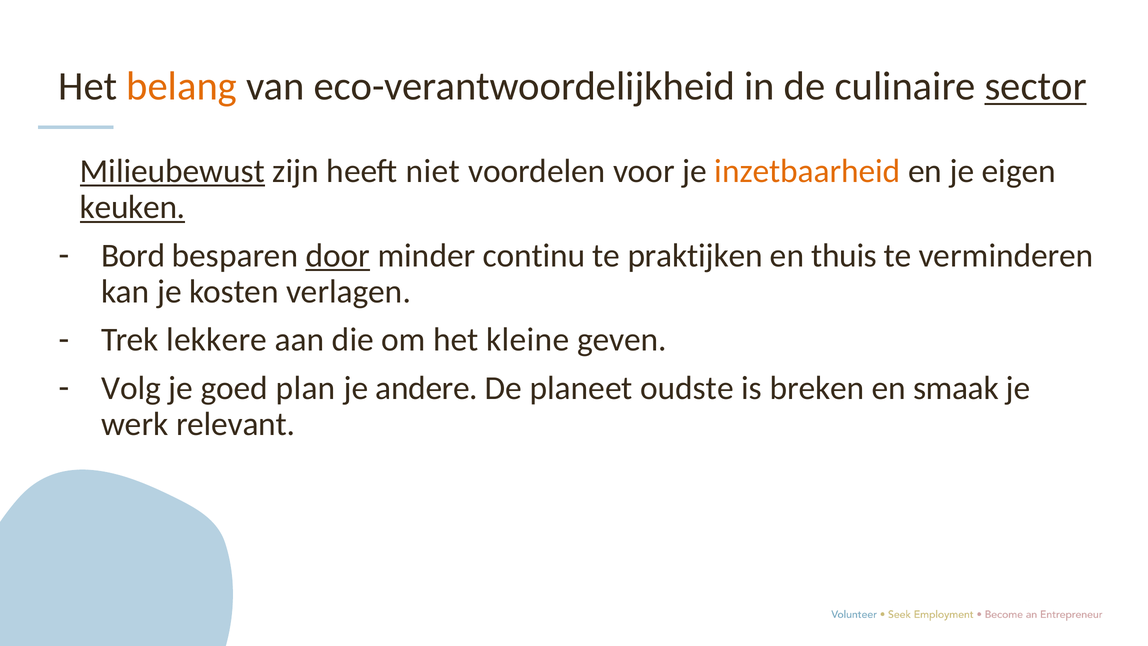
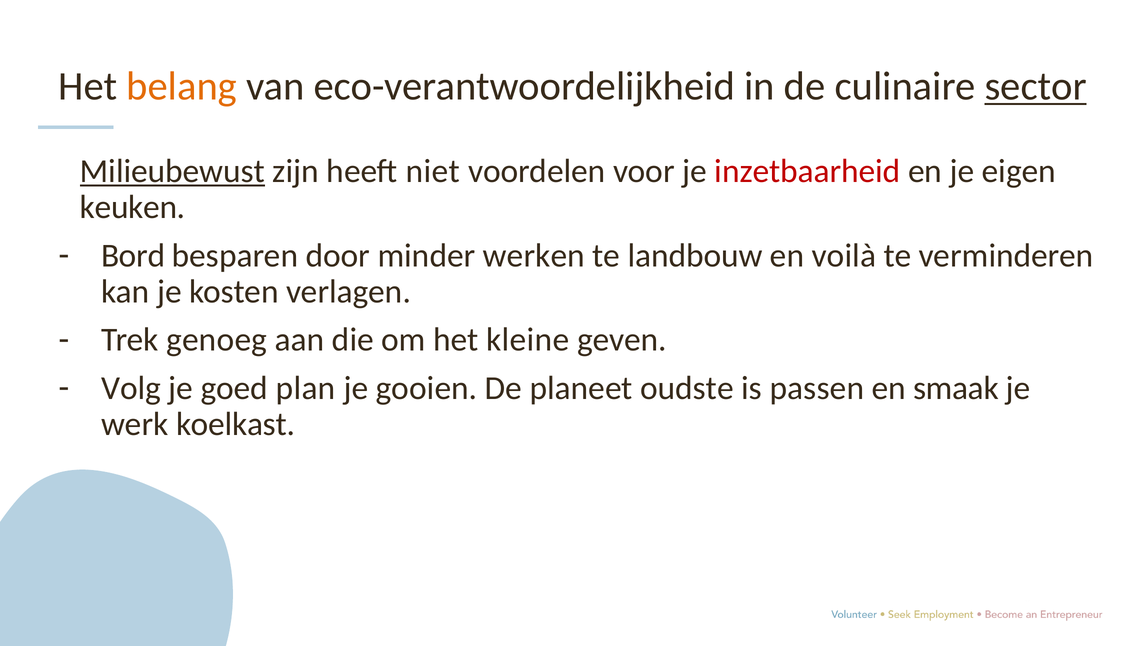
inzetbaarheid colour: orange -> red (807, 171)
keuken underline: present -> none (133, 207)
door underline: present -> none (338, 255)
continu: continu -> werken (534, 255)
praktijken: praktijken -> landbouw (695, 255)
thuis: thuis -> voilà (844, 255)
lekkere: lekkere -> genoeg (217, 340)
andere: andere -> gooien (426, 388)
breken: breken -> passen (817, 388)
relevant: relevant -> koelkast (236, 424)
